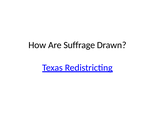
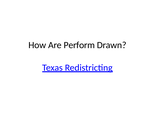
Suffrage: Suffrage -> Perform (79, 45)
